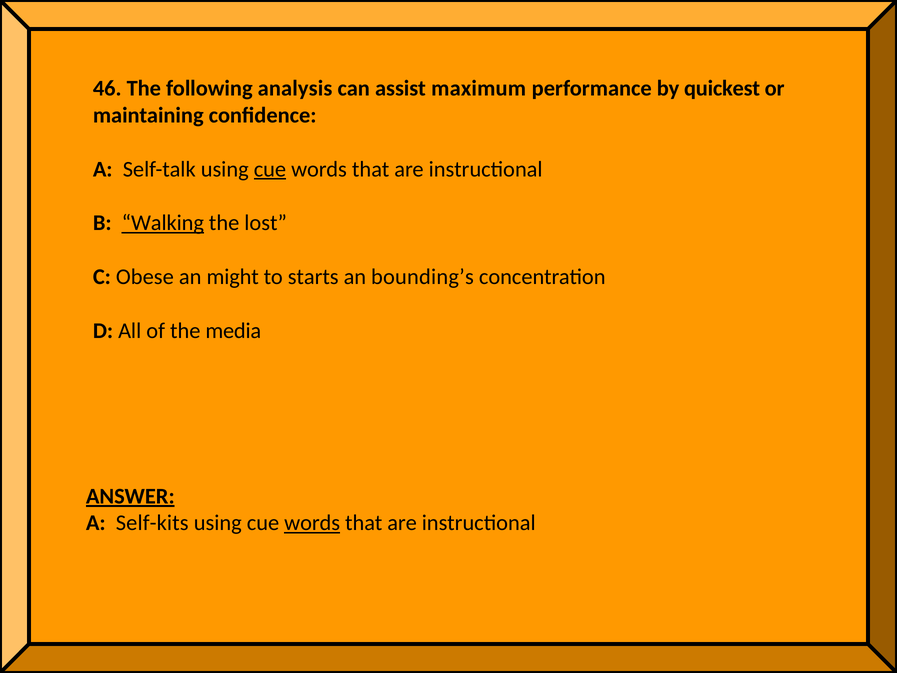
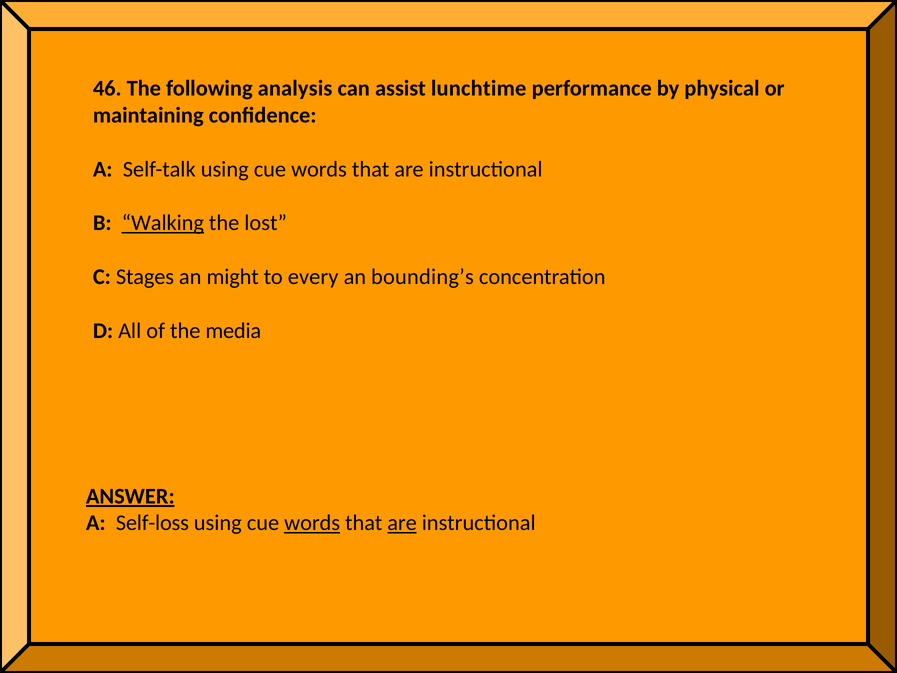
maximum: maximum -> lunchtime (479, 88)
quickest: quickest -> physical (722, 88)
cue underline: present -> none (270, 169)
Obese: Obese -> Stages (145, 277)
starts: starts -> every (313, 277)
Self-kits: Self-kits -> Self-loss (152, 523)
are underline: none -> present (402, 523)
